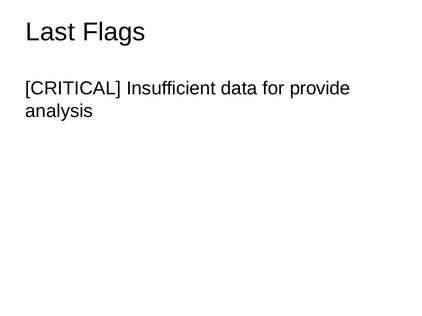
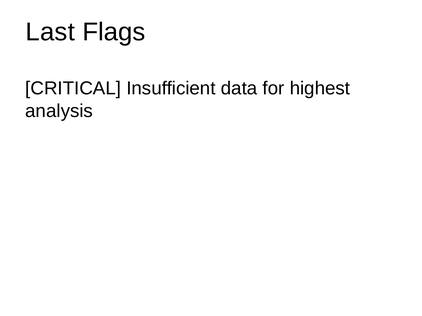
provide: provide -> highest (320, 88)
